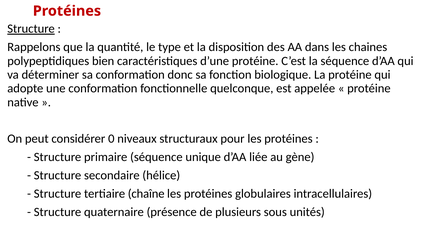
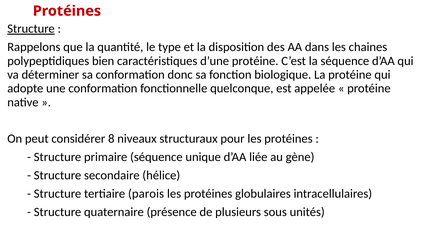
0: 0 -> 8 (111, 139)
chaîne: chaîne -> parois (146, 194)
